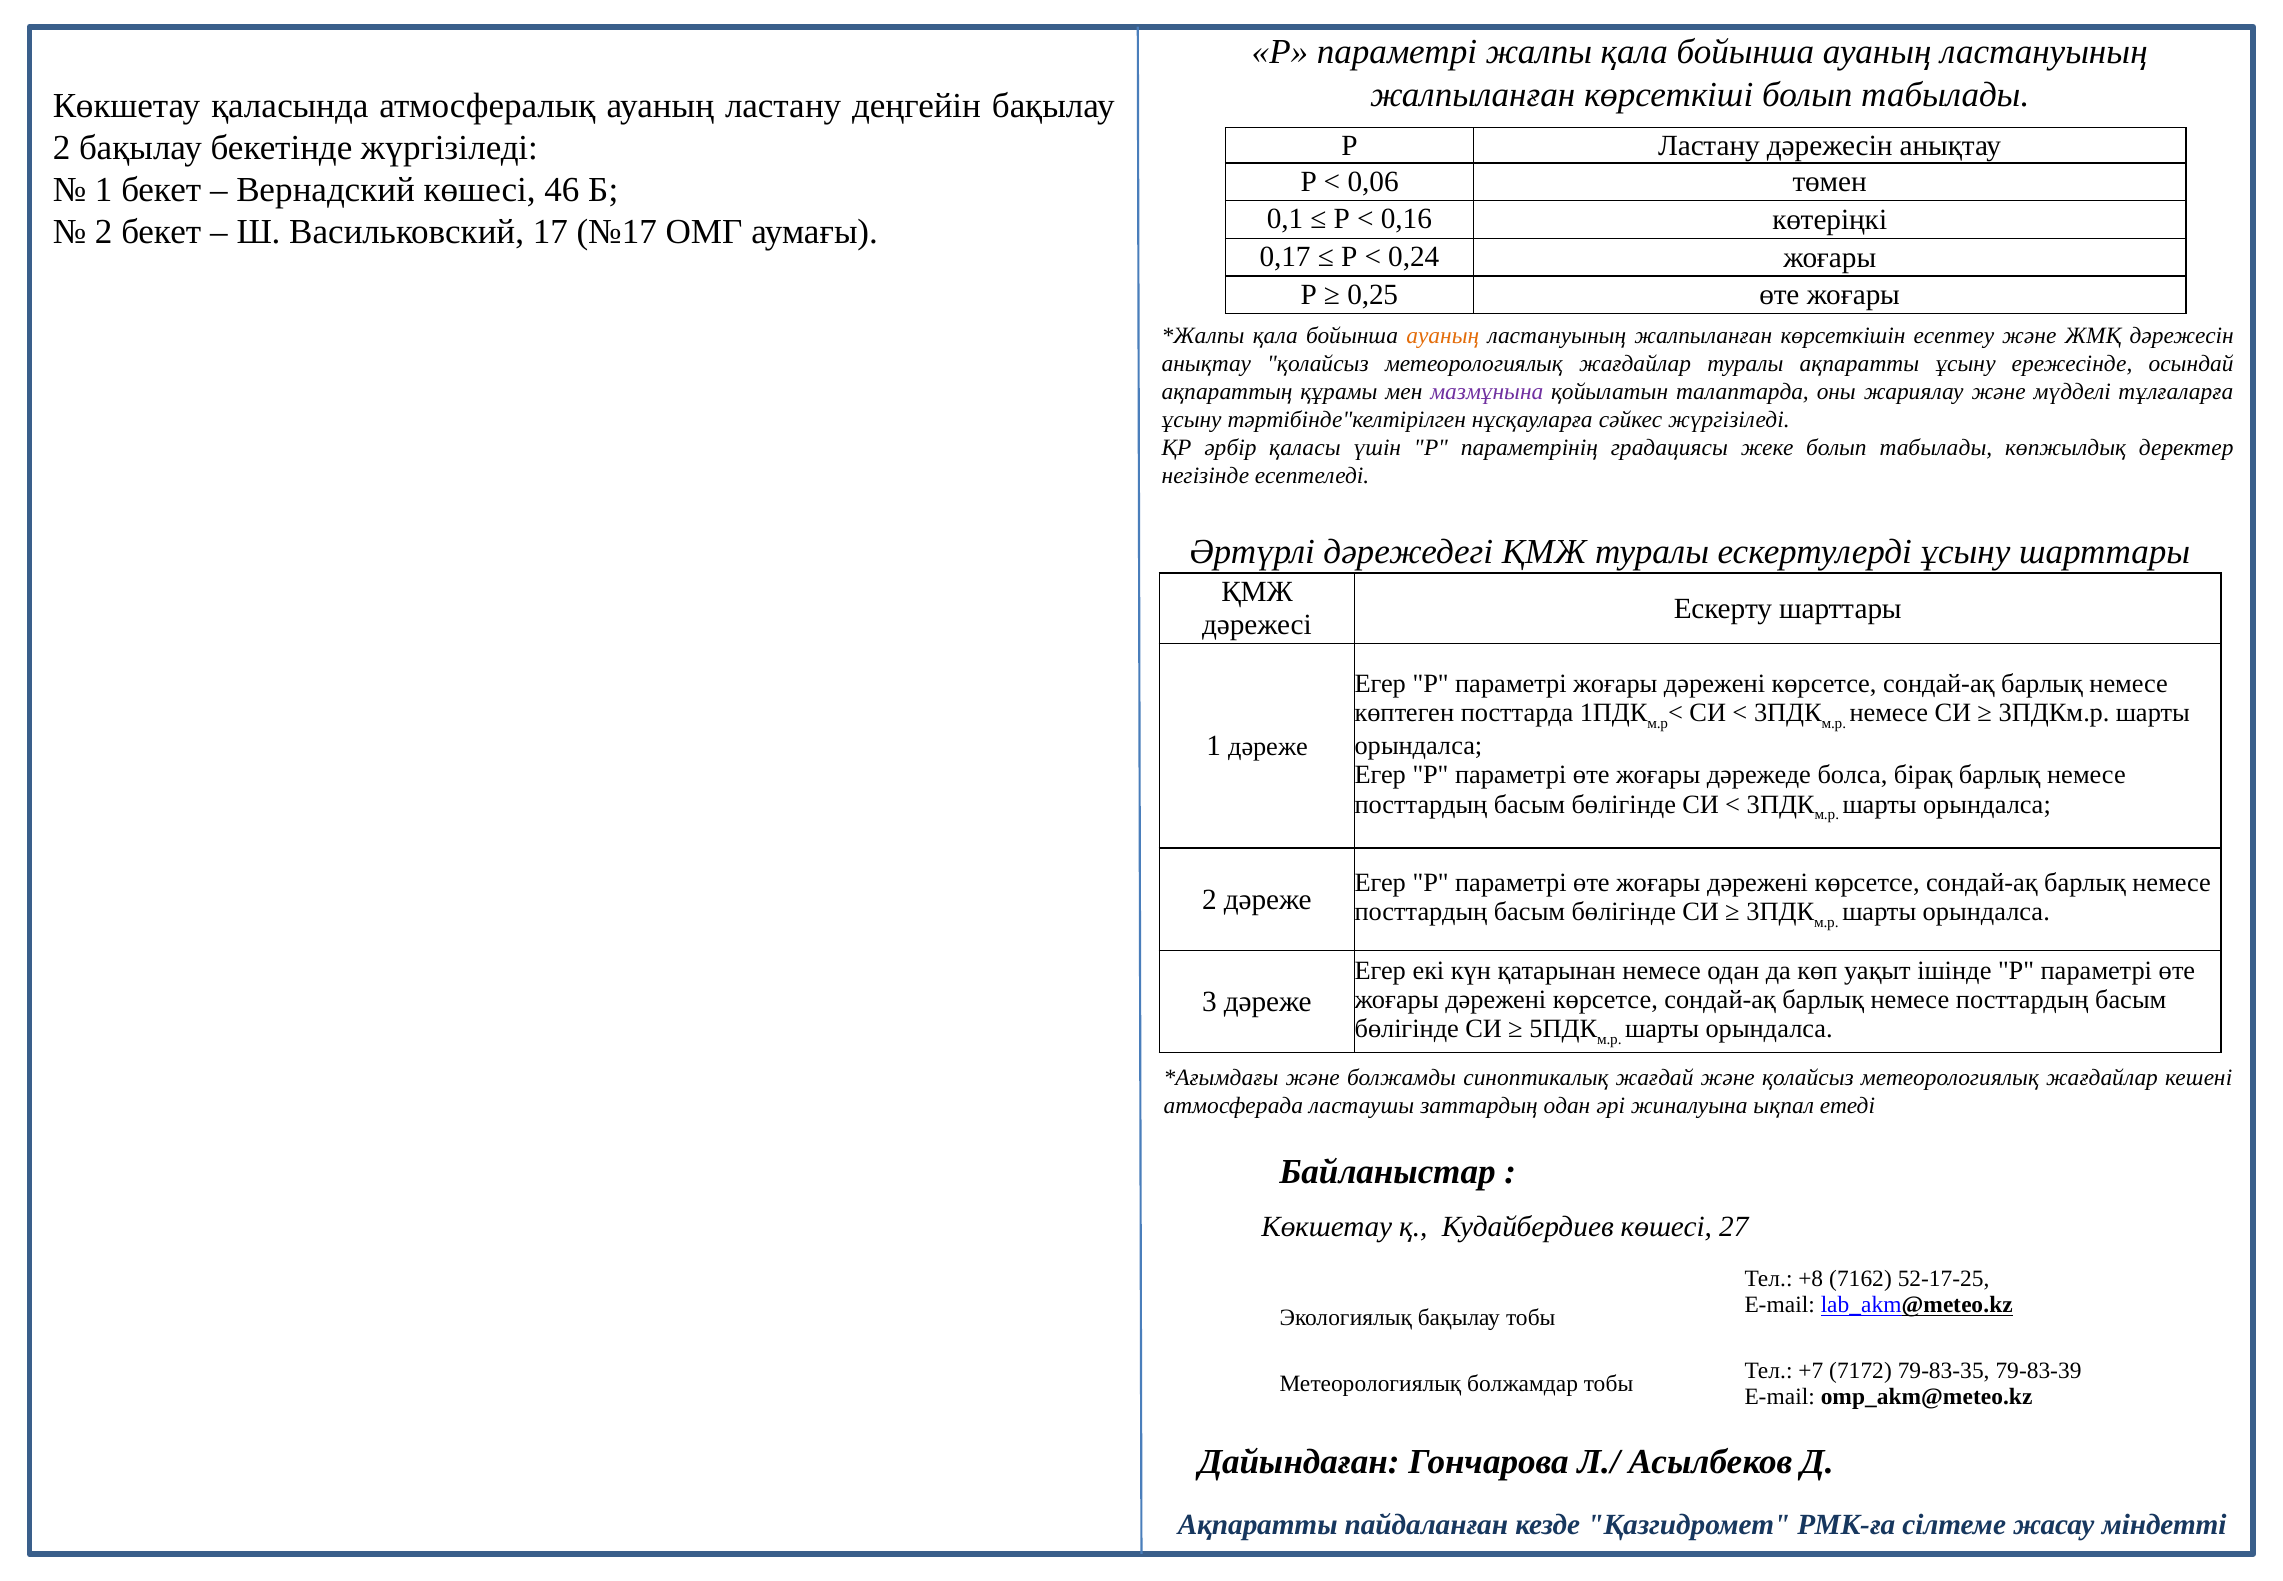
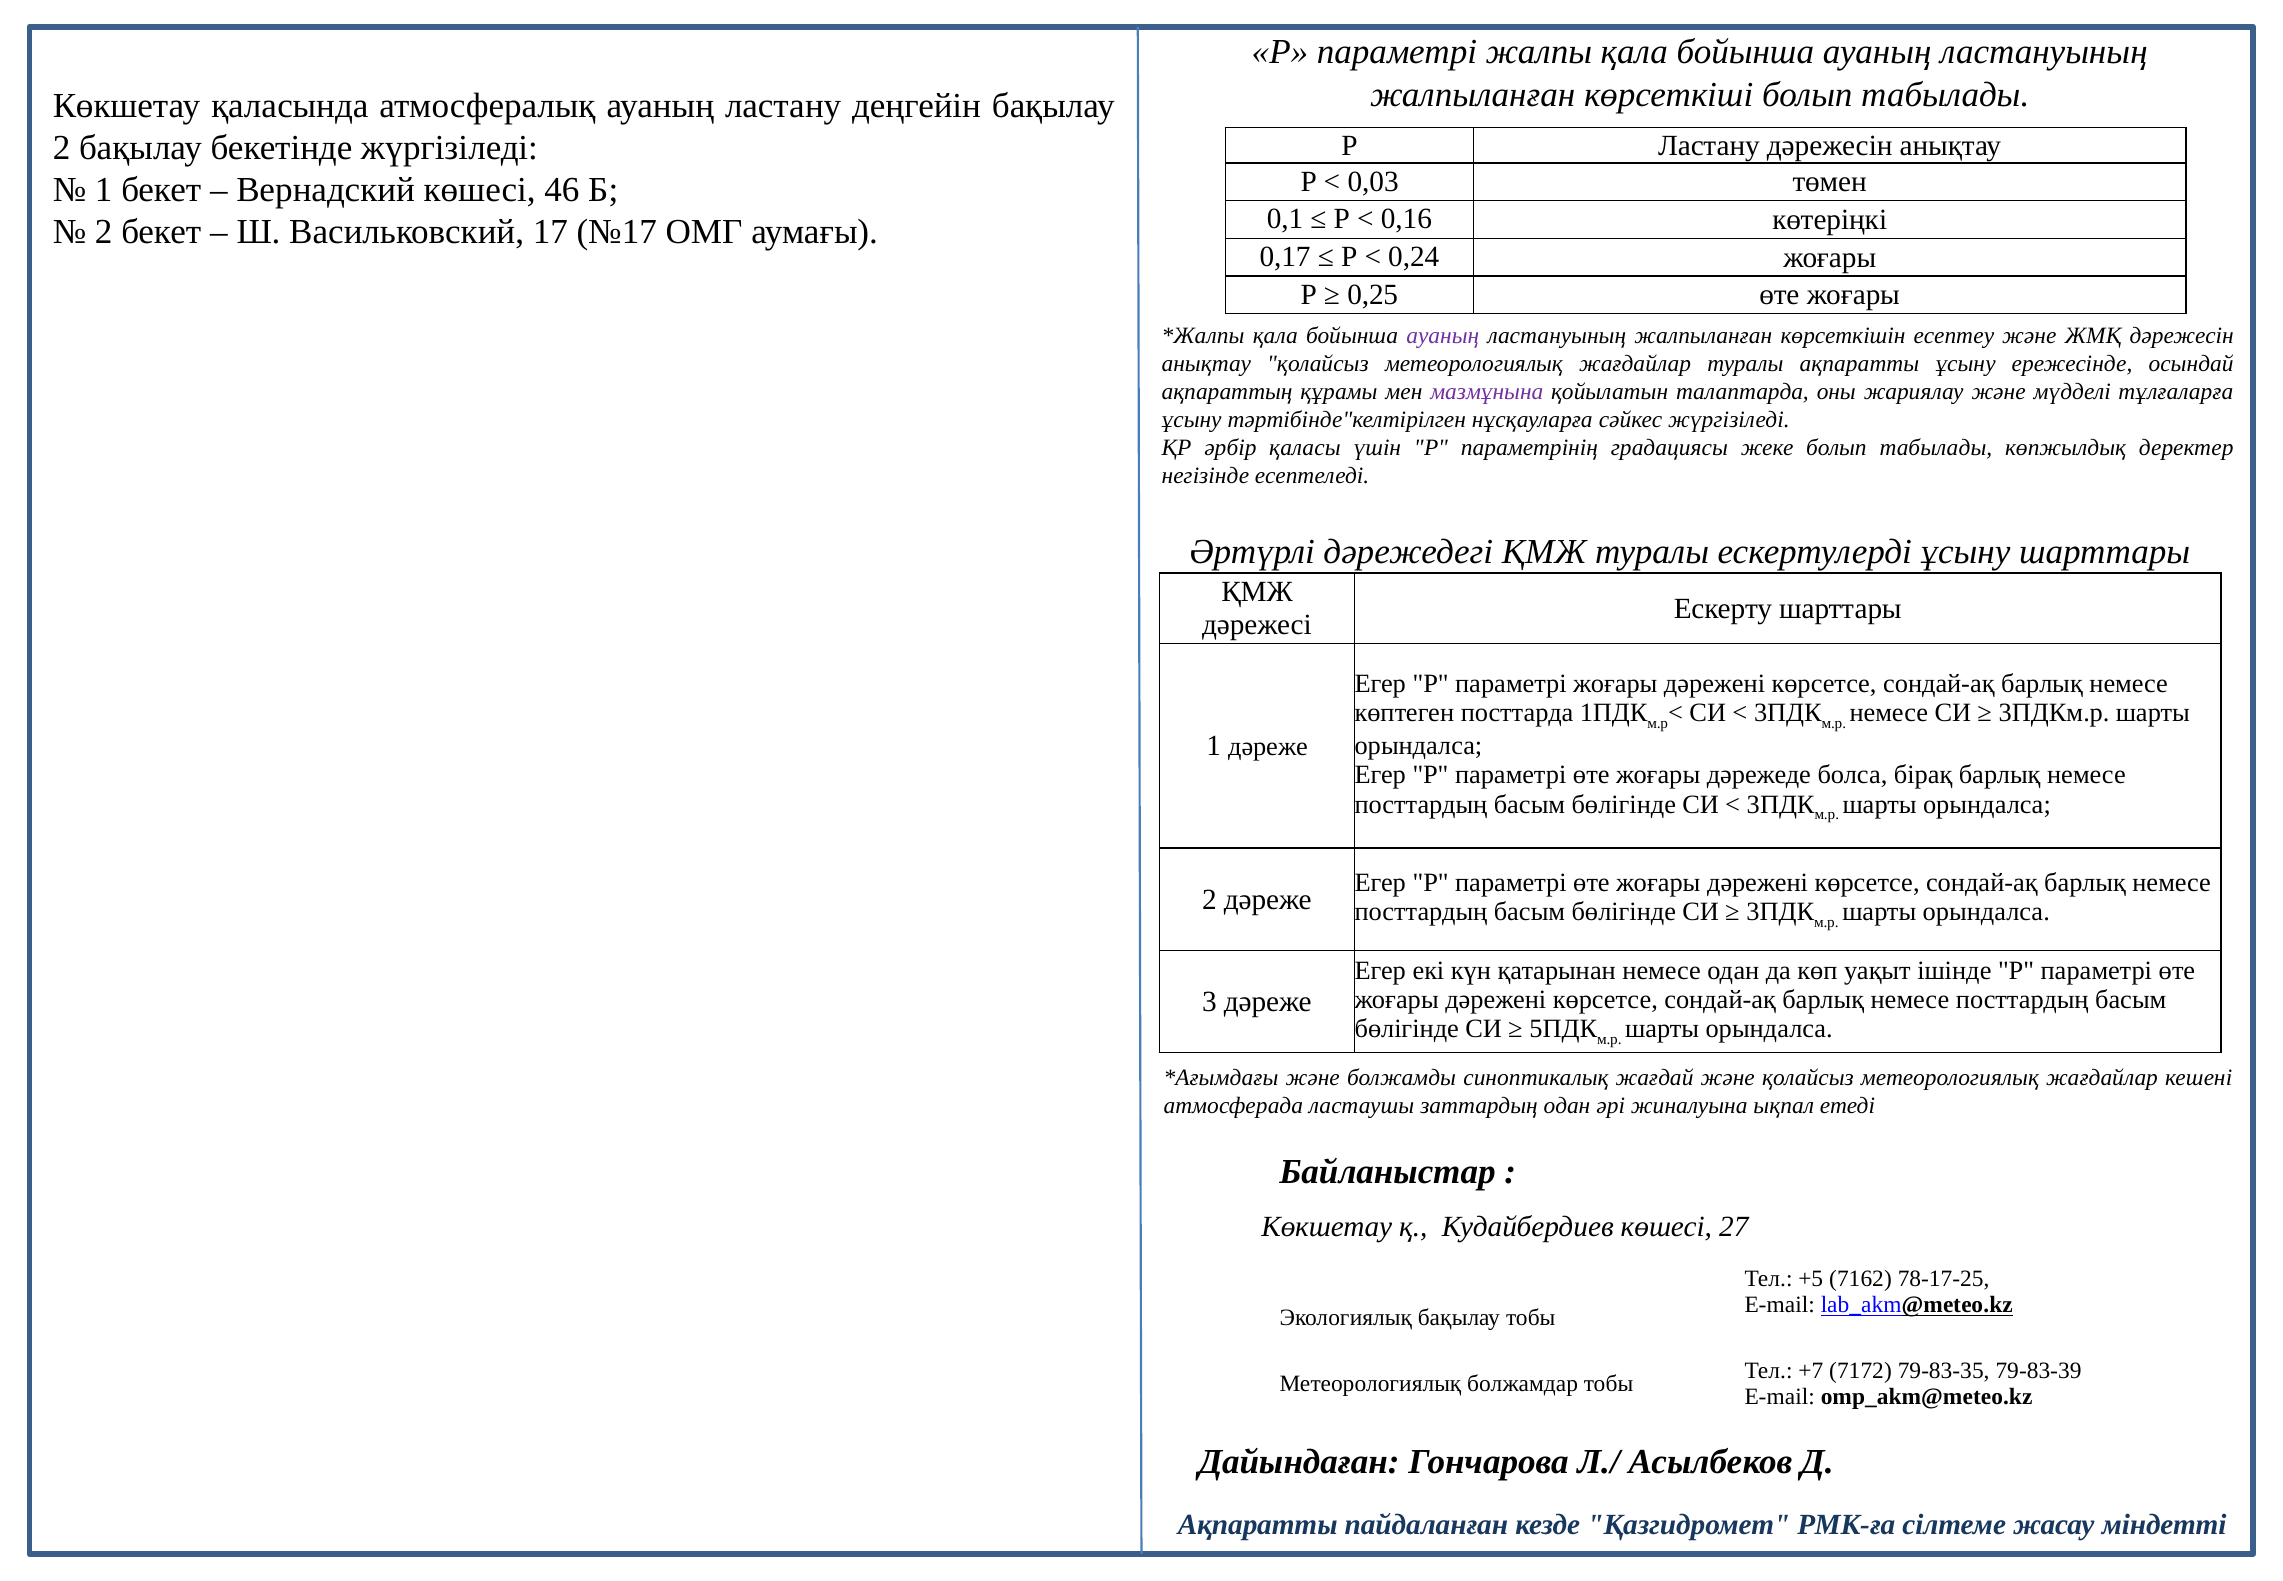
0,06: 0,06 -> 0,03 (1373, 182)
ауаның colour: orange -> purple (1443, 336)
+8: +8 -> +5 (1811, 1279)
52-17-25: 52-17-25 -> 78-17-25 (1944, 1279)
